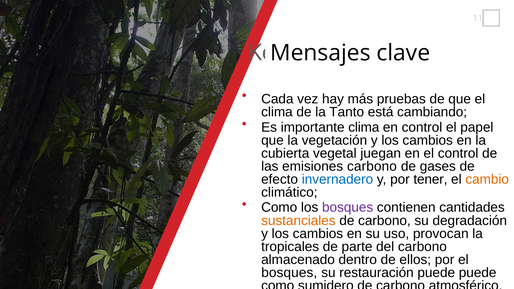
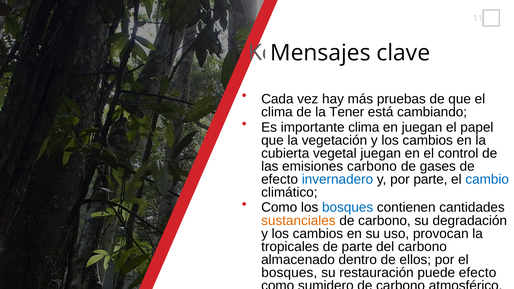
Tanto: Tanto -> Tener (347, 112)
en control: control -> juegan (422, 127)
por tener: tener -> parte (430, 179)
cambio colour: orange -> blue (487, 179)
bosques colour: purple -> blue (348, 208)
puede puede: puede -> efecto (478, 273)
